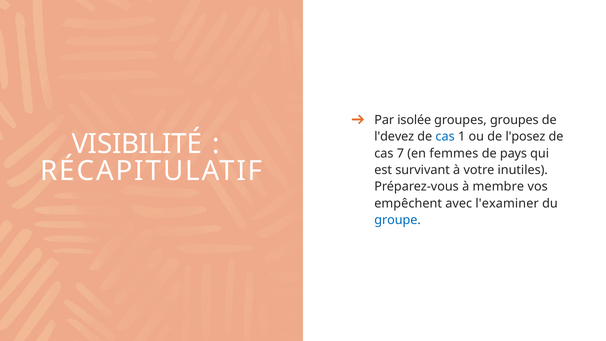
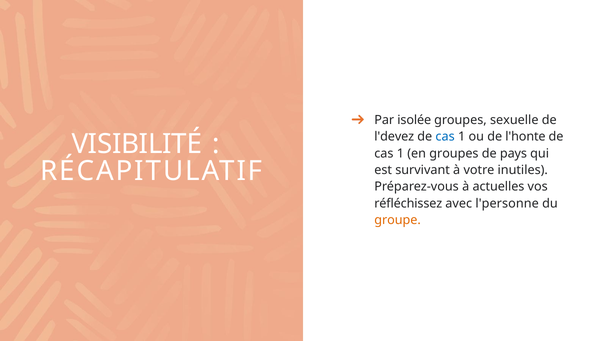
groupes groupes: groupes -> sexuelle (514, 120)
l'posez: l'posez -> l'honte (525, 137)
7: 7 -> 1 (400, 153)
en femmes: femmes -> groupes (454, 153)
membre: membre -> actuelles (498, 187)
empêchent: empêchent -> réfléchissez (408, 203)
l'examiner: l'examiner -> l'personne (507, 203)
groupe colour: blue -> orange (398, 220)
